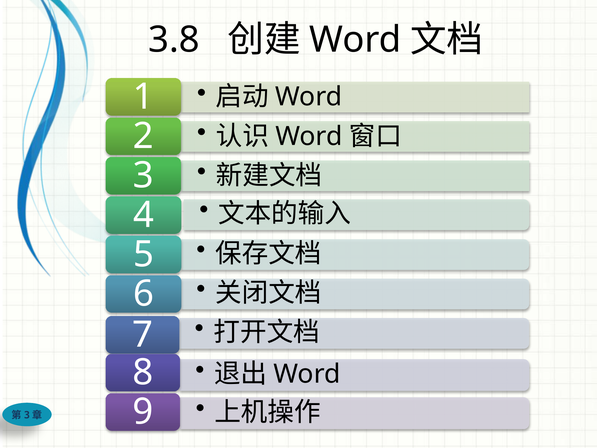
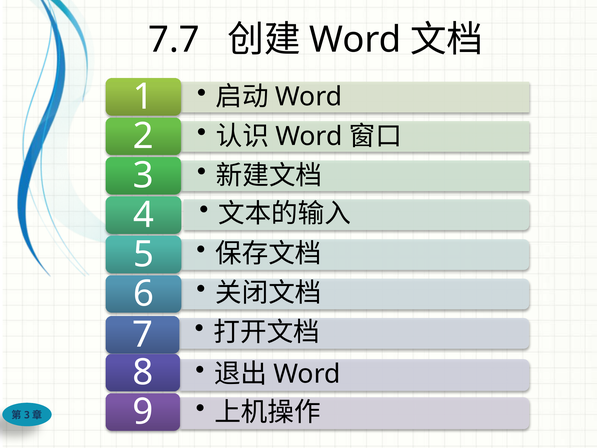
3.8: 3.8 -> 7.7 (174, 40)
